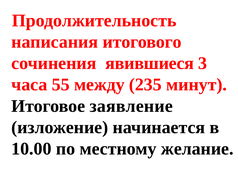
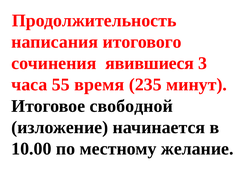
между: между -> время (99, 85)
заявление: заявление -> свободной (131, 106)
